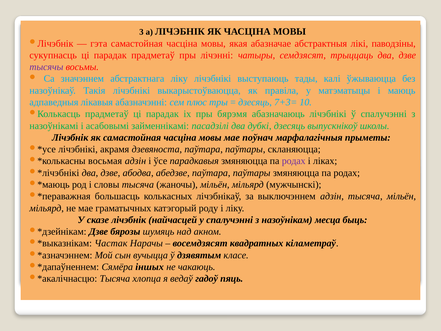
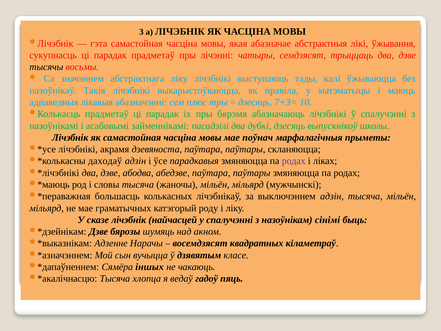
паводзіны: паводзіны -> ўжывання (394, 43)
тысячы colour: purple -> black (46, 67)
восьмая: восьмая -> даходаў (105, 161)
месца: месца -> сінімі (327, 220)
Частак: Частак -> Адзенне (111, 243)
